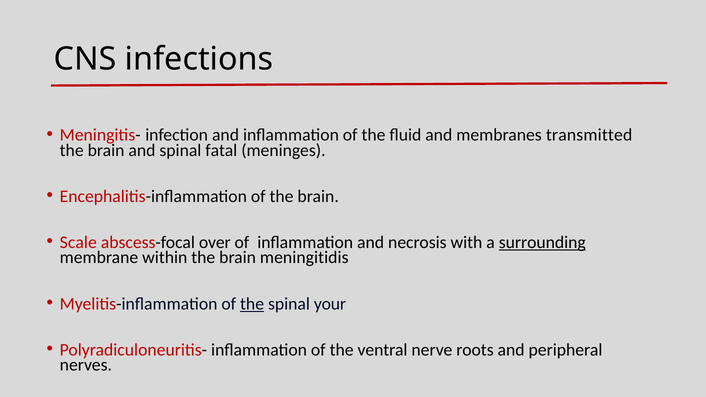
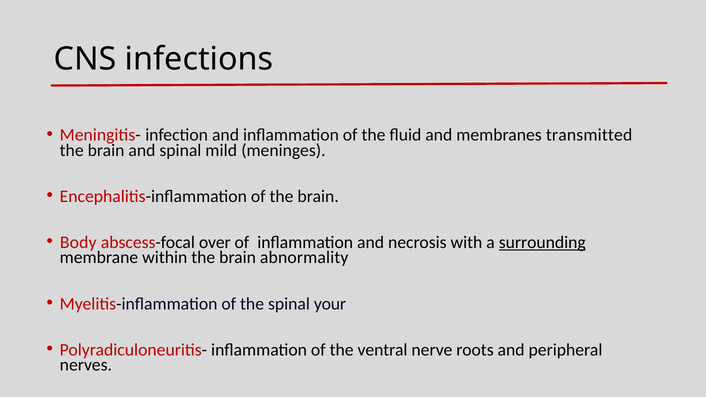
fatal: fatal -> mild (221, 150)
Scale: Scale -> Body (78, 242)
meningitidis: meningitidis -> abnormality (304, 258)
the underline: present -> none (252, 304)
